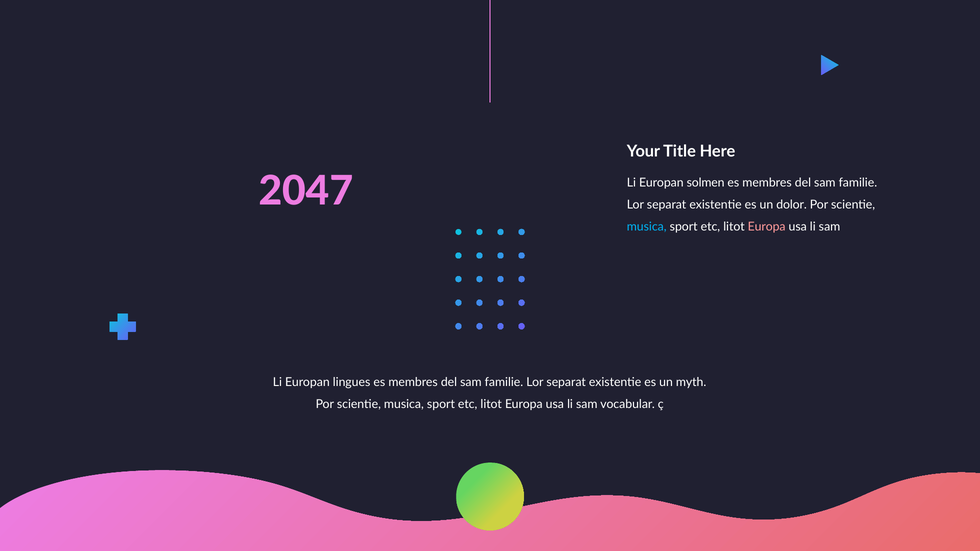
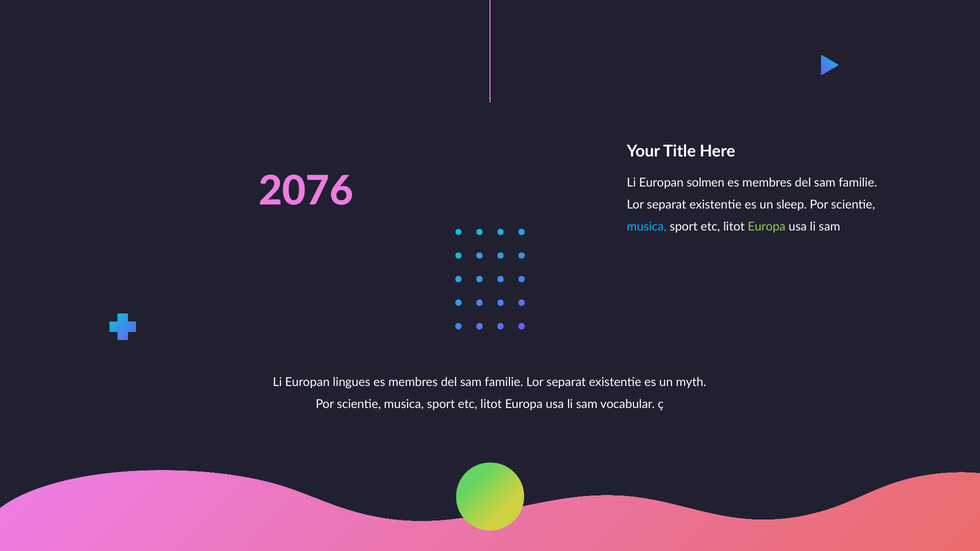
2047: 2047 -> 2076 (306, 191)
dolor: dolor -> sleep (792, 205)
Europa colour: pink -> light green (767, 227)
